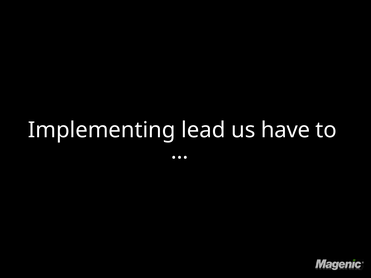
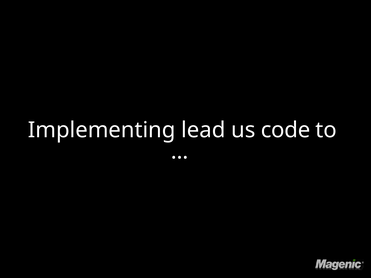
have: have -> code (286, 130)
